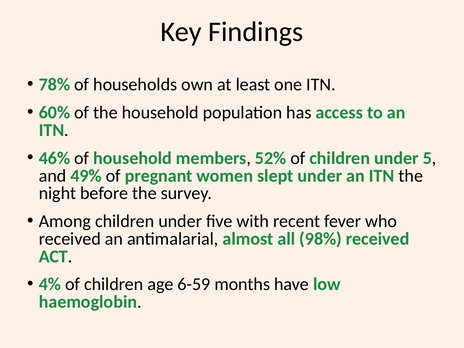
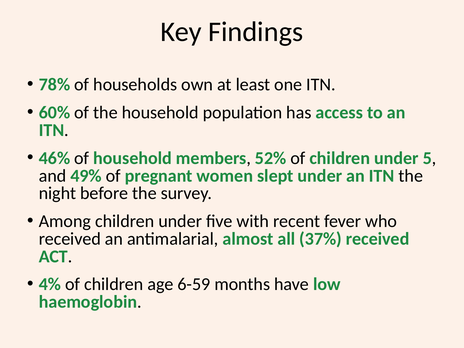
98%: 98% -> 37% (321, 239)
